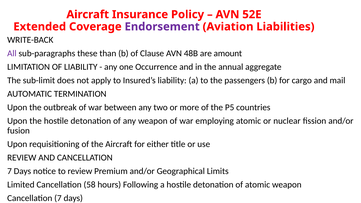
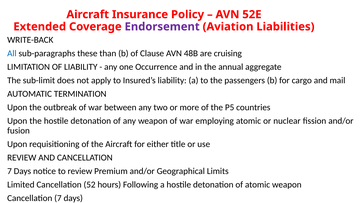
All colour: purple -> blue (12, 54)
amount: amount -> cruising (228, 54)
58: 58 -> 52 (90, 185)
